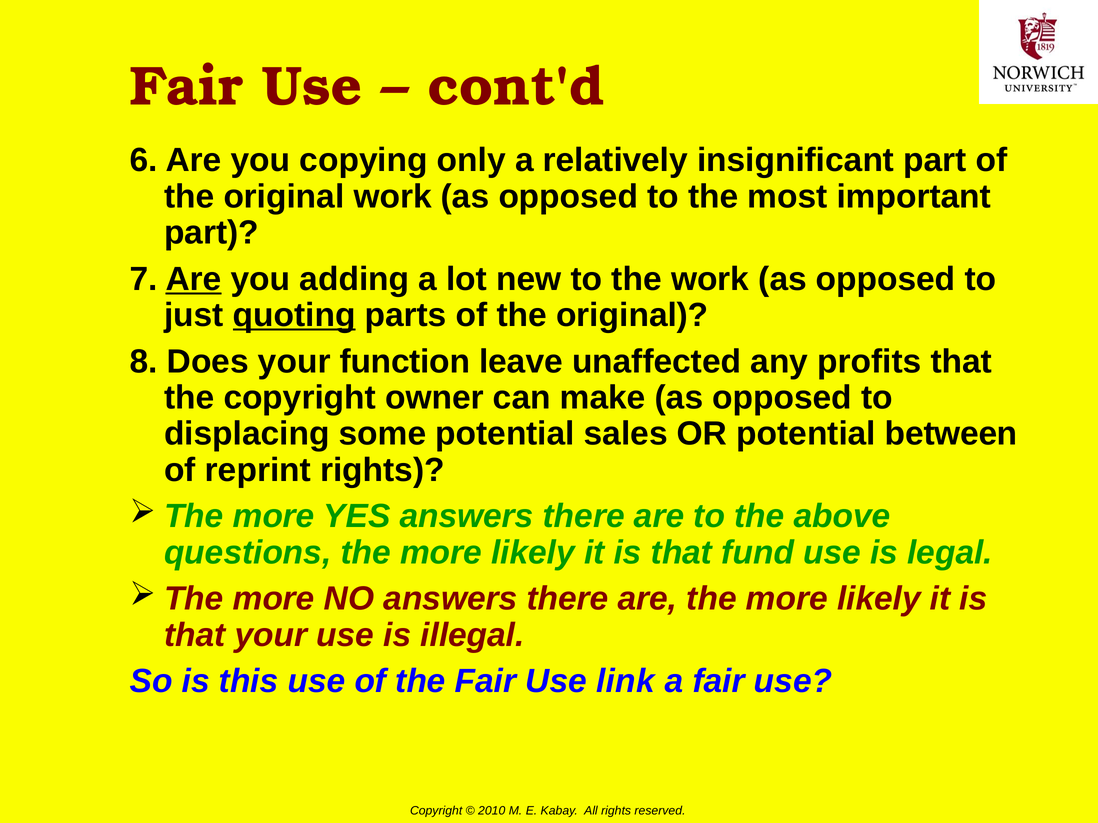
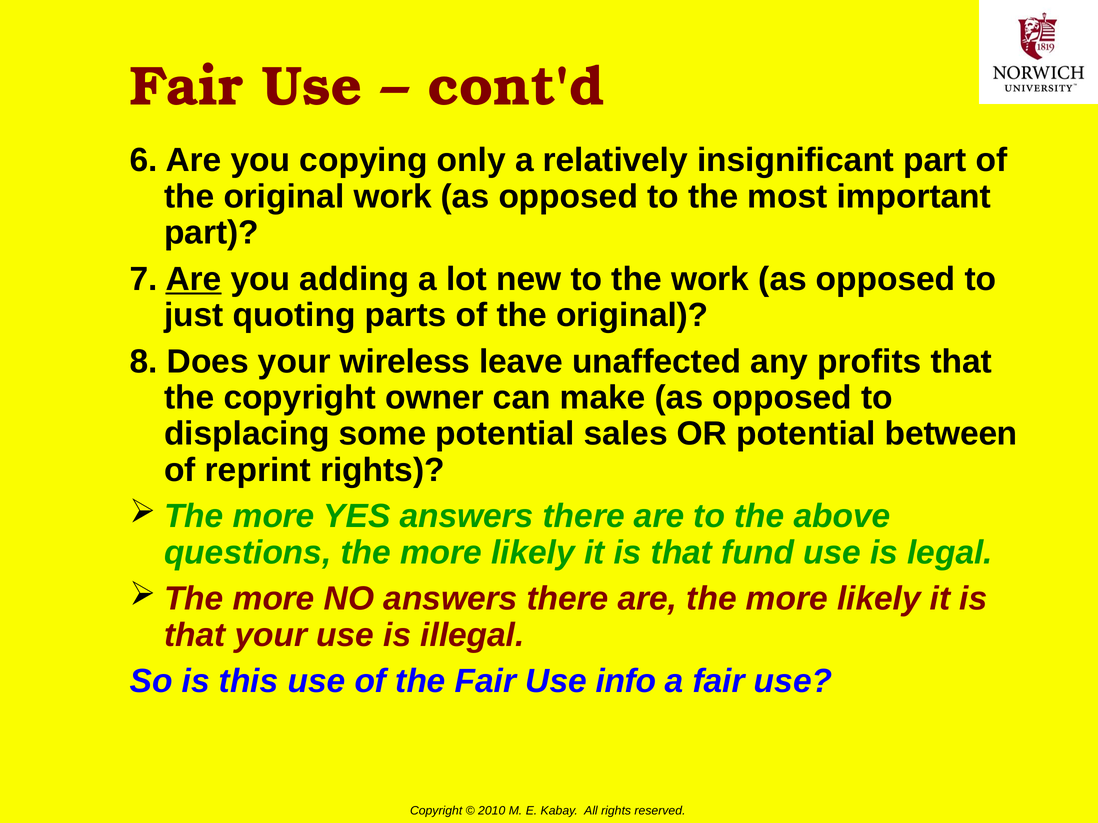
quoting underline: present -> none (294, 315)
function: function -> wireless (405, 362)
link: link -> info (626, 682)
